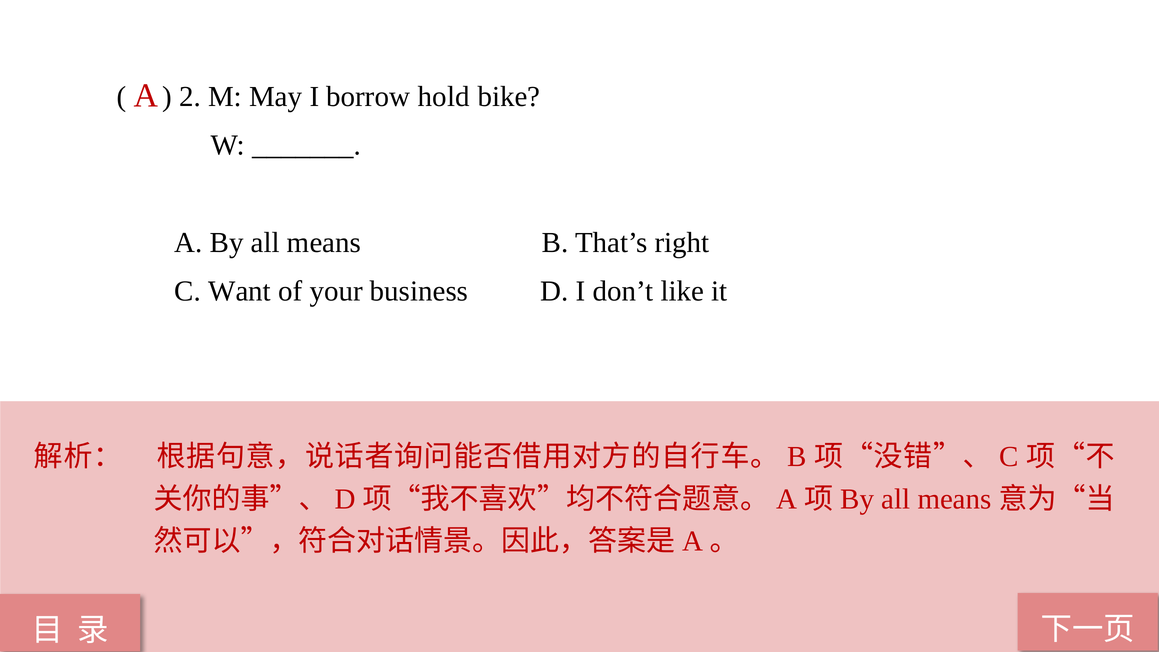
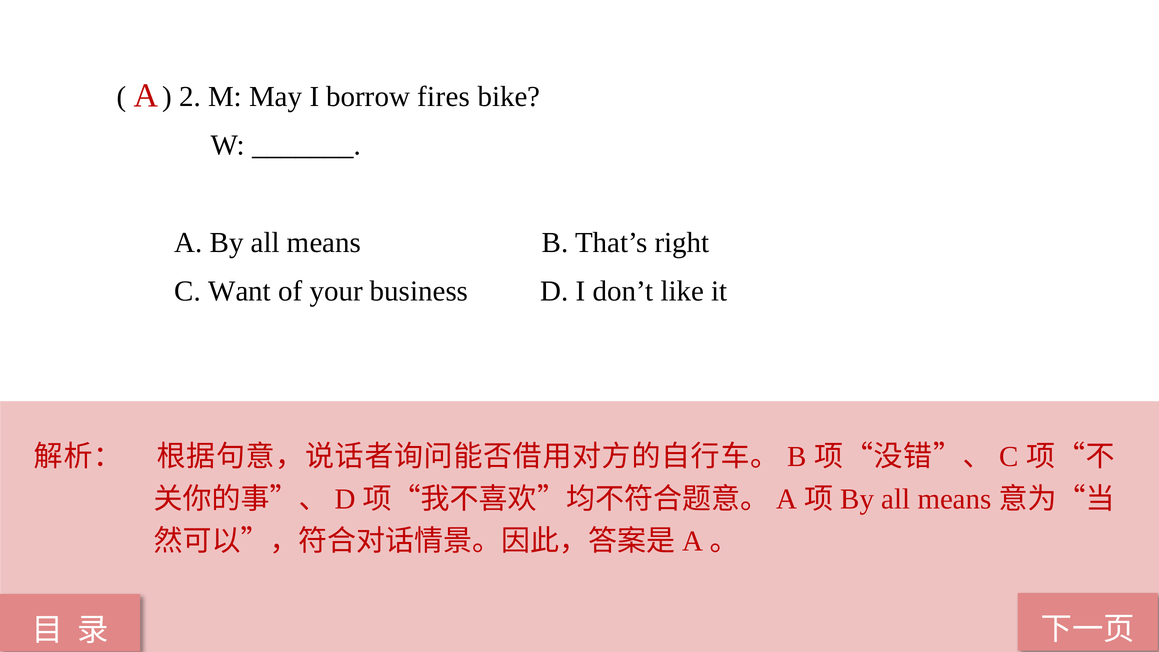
hold: hold -> fires (444, 97)
